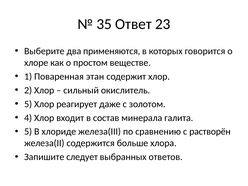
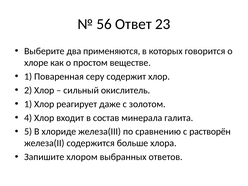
35: 35 -> 56 (104, 24)
этан: этан -> серу (95, 76)
5: 5 -> 1 (28, 104)
следует: следует -> хлором (82, 157)
